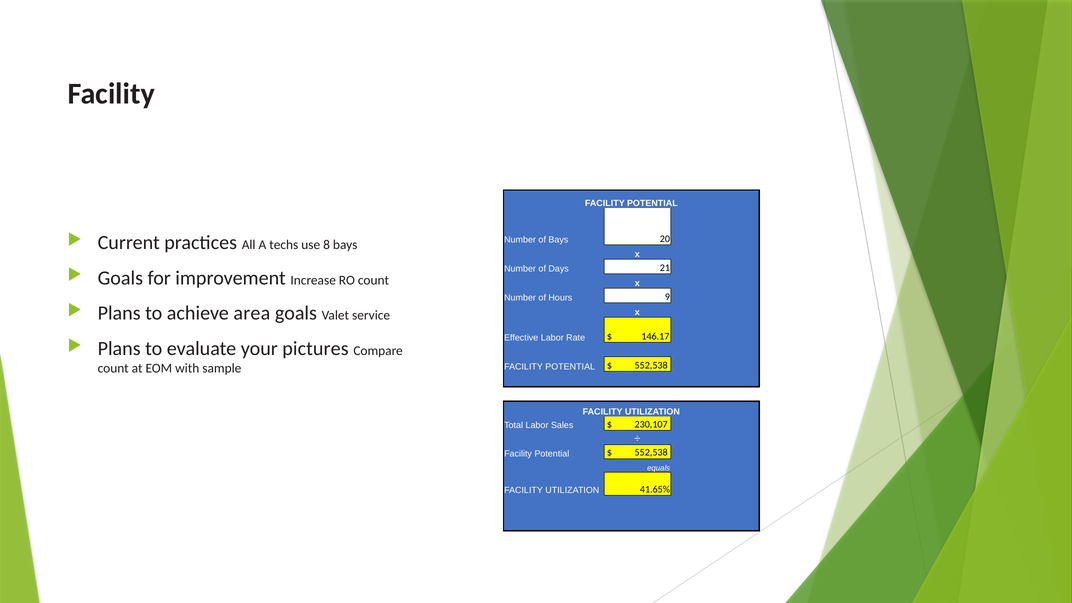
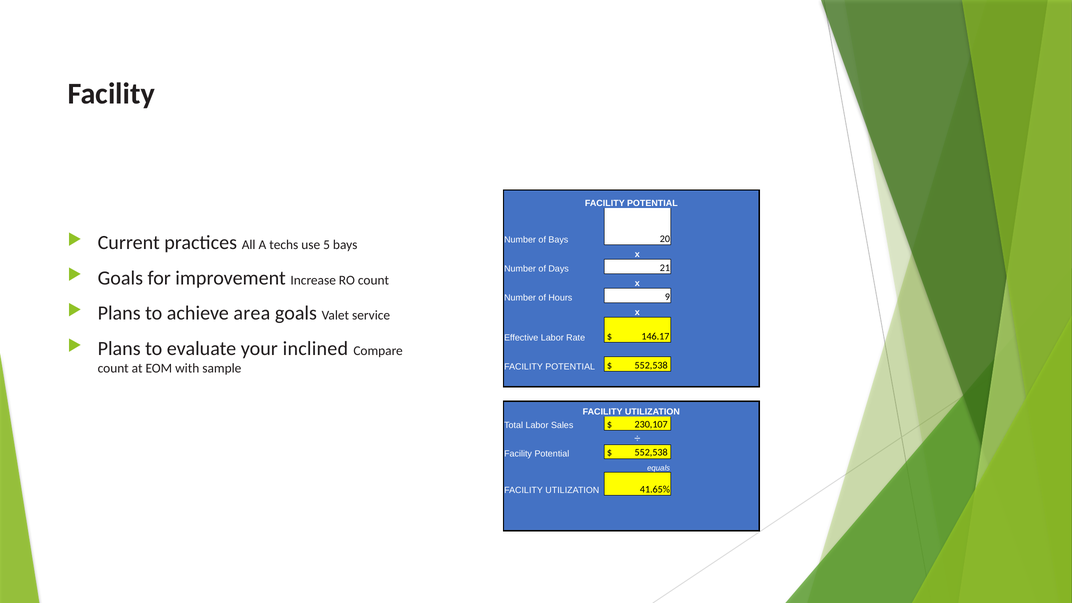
8: 8 -> 5 (327, 245)
pictures: pictures -> inclined (315, 349)
